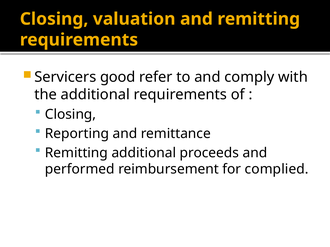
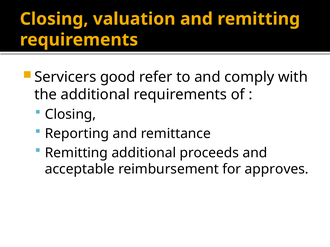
performed: performed -> acceptable (80, 170)
complied: complied -> approves (277, 170)
